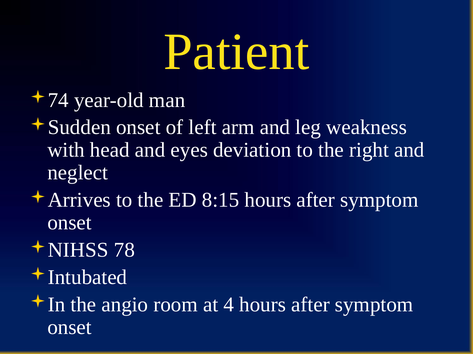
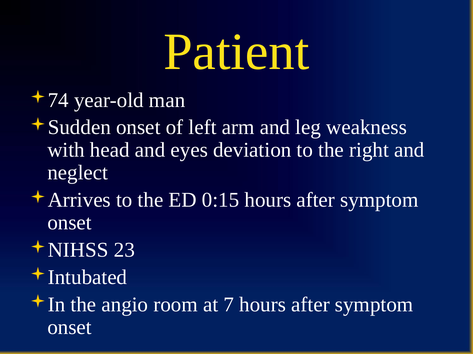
8:15: 8:15 -> 0:15 (221, 200)
78: 78 -> 23 (124, 250)
4: 4 -> 7 (229, 305)
